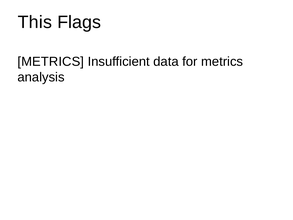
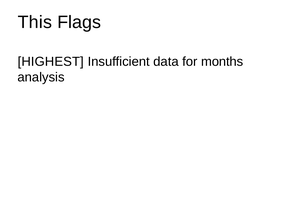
METRICS: METRICS -> HIGHEST (51, 61)
for metrics: metrics -> months (222, 61)
